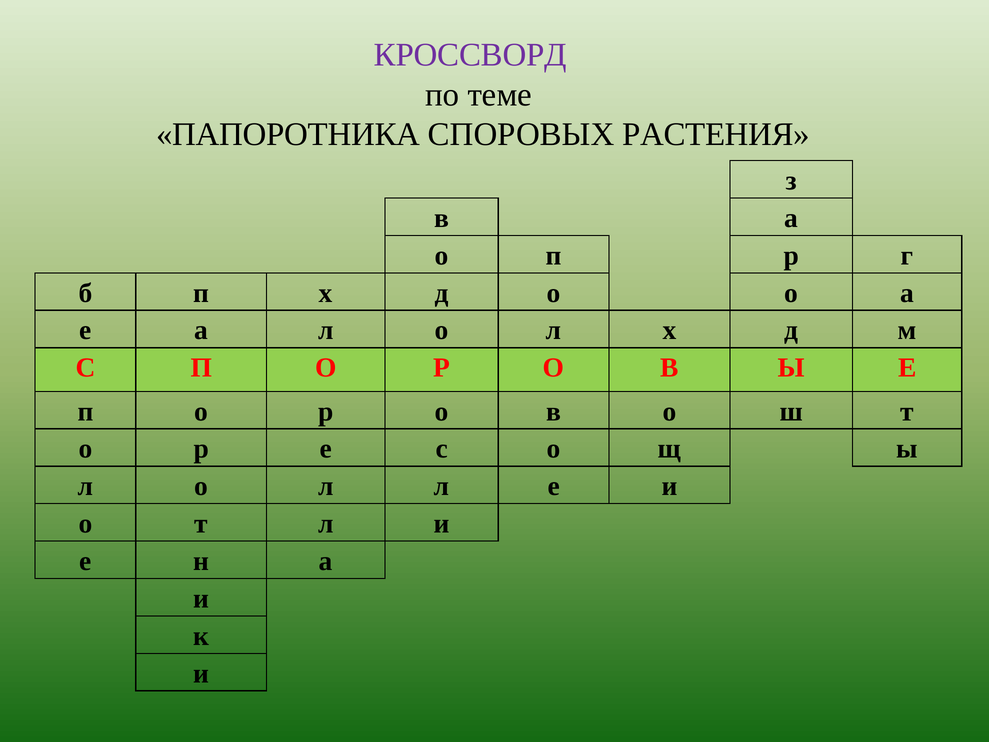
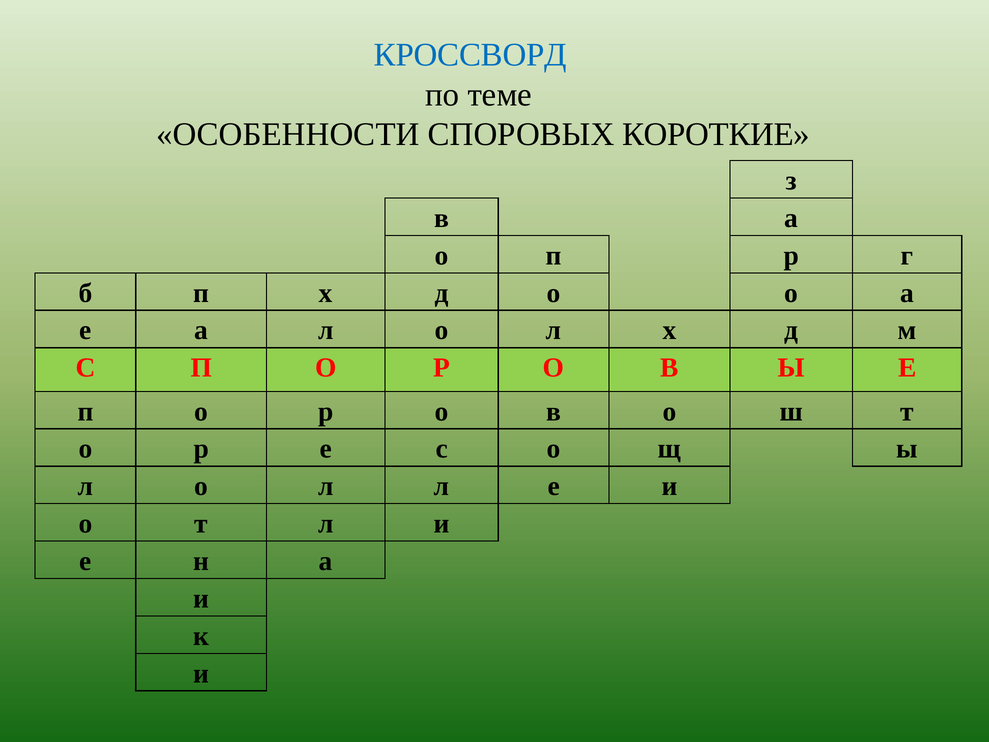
КРОССВОРД colour: purple -> blue (470, 55)
ПАПОРОТНИКА: ПАПОРОТНИКА -> ОСОБЕННОСТИ (288, 134)
РАСТЕНИЯ: РАСТЕНИЯ -> КОРОТКИЕ (716, 134)
